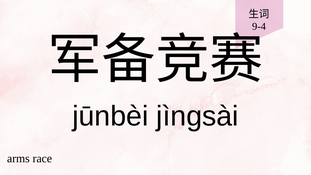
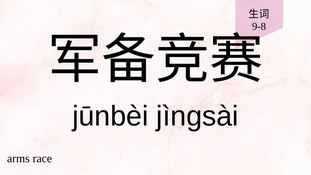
9-4: 9-4 -> 9-8 (259, 27)
